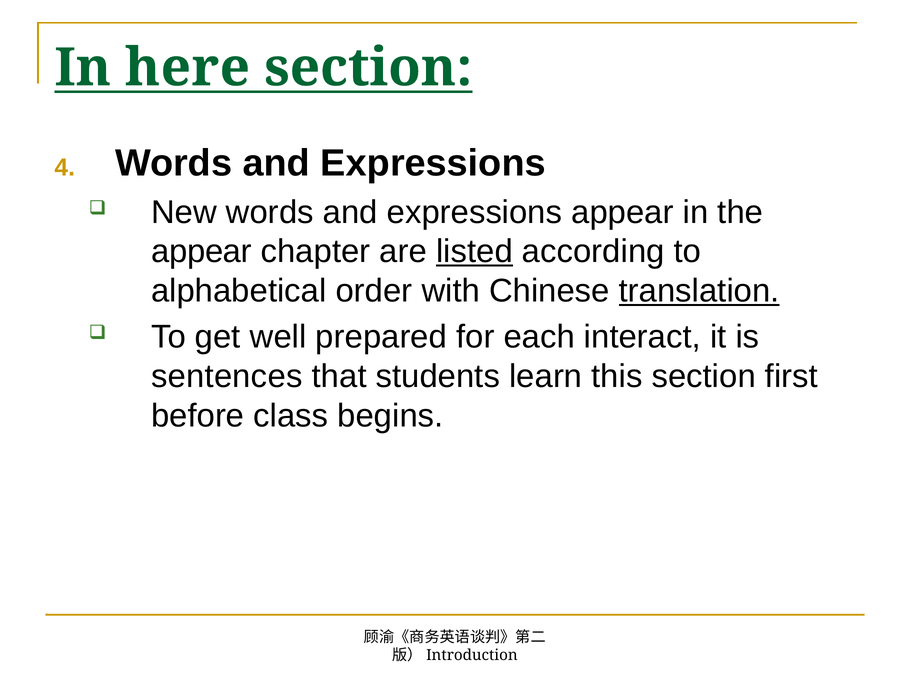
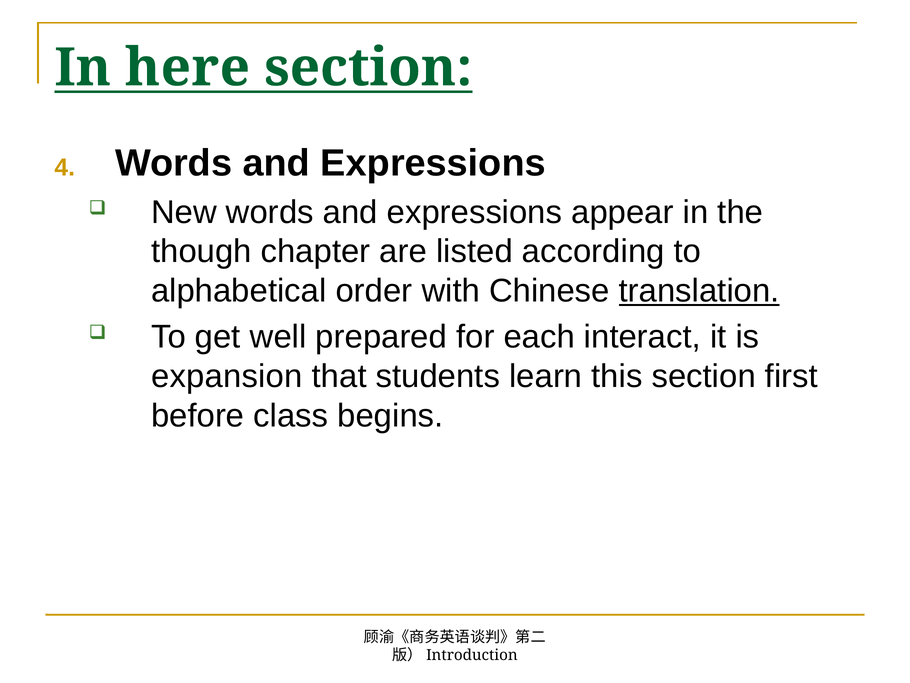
appear: appear -> though (201, 251)
listed underline: present -> none (474, 251)
sentences: sentences -> expansion (227, 376)
